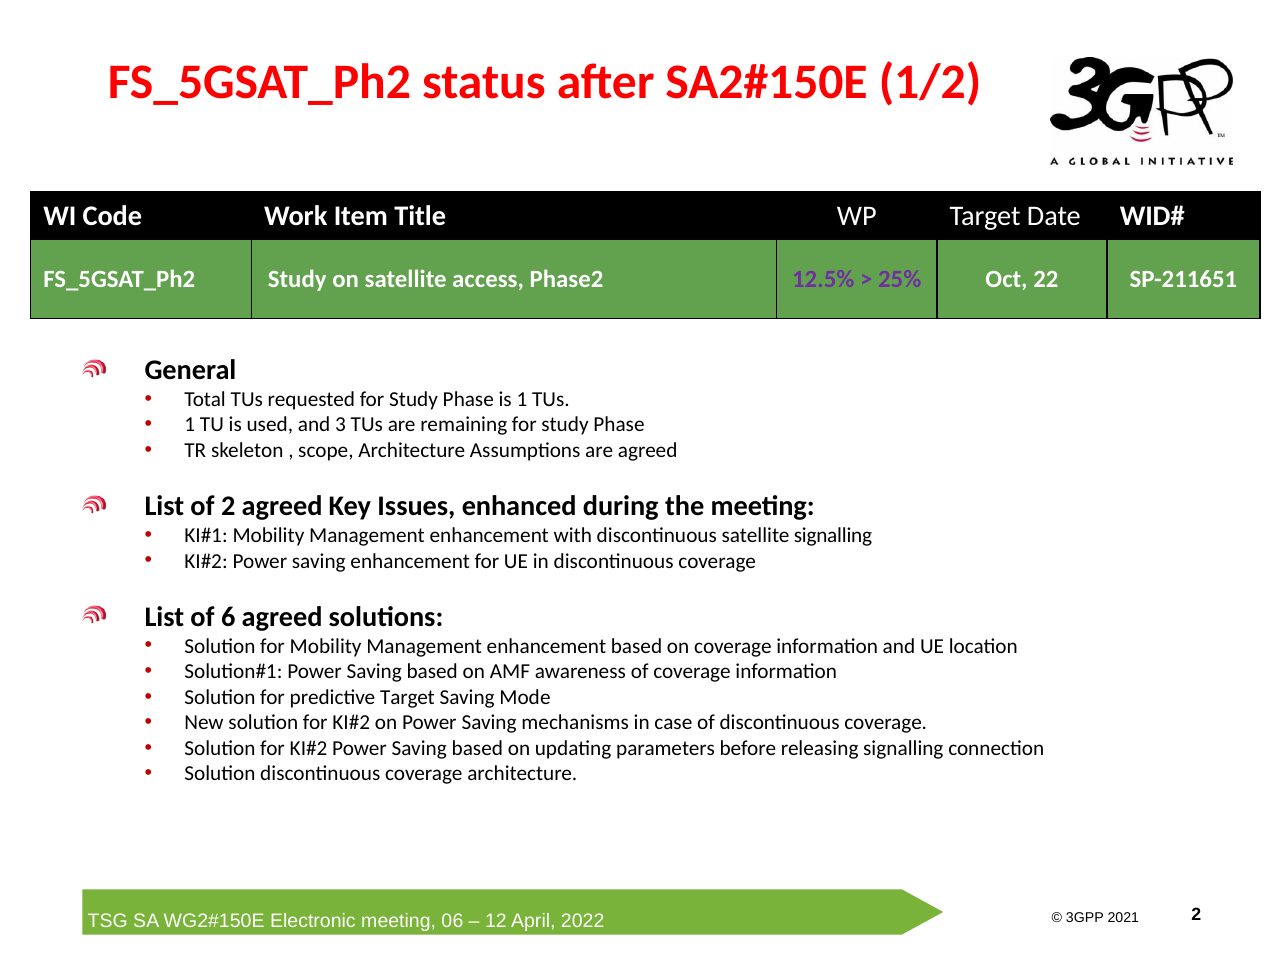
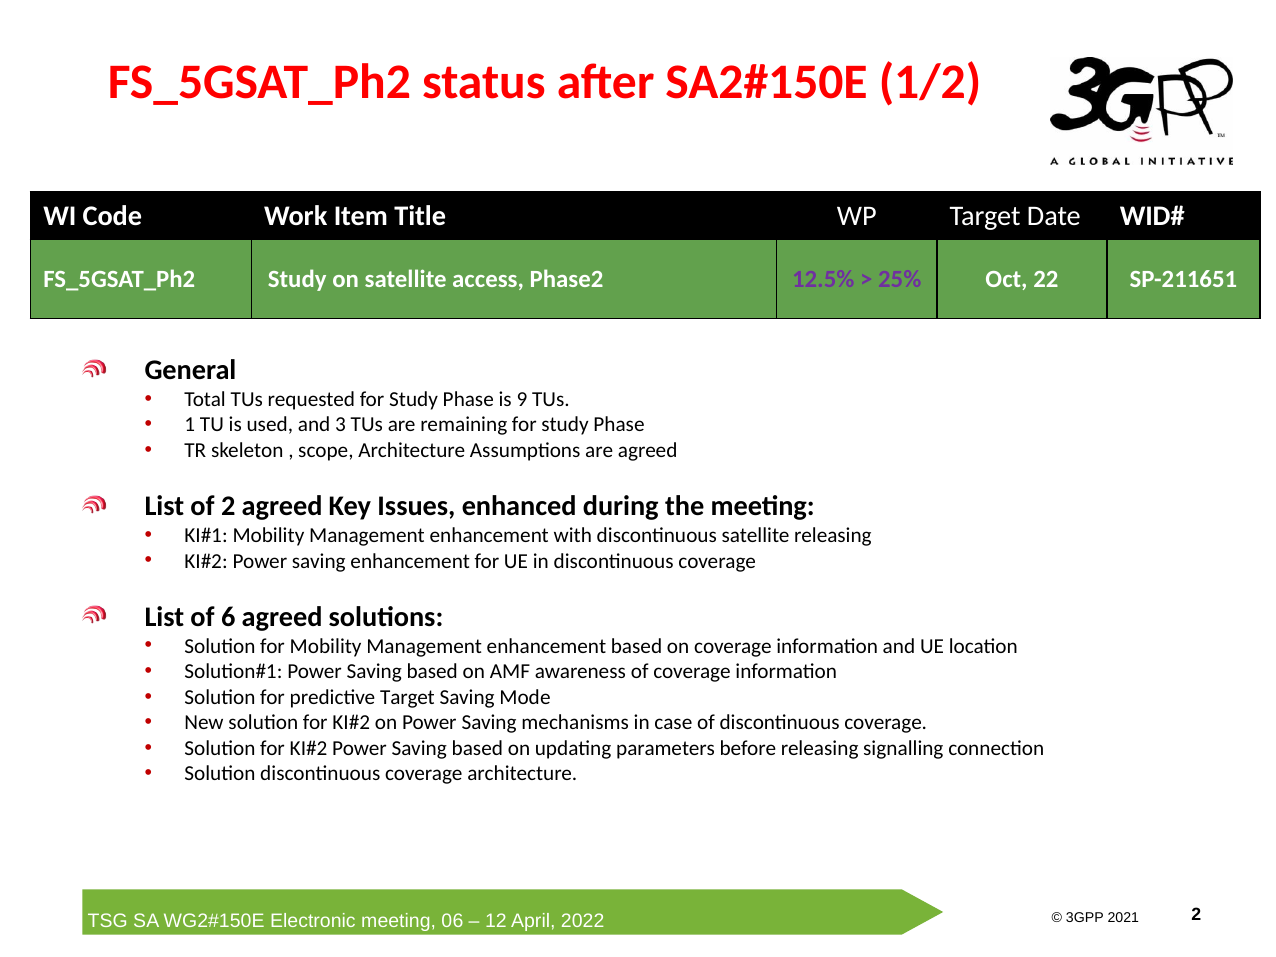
is 1: 1 -> 9 (522, 399)
satellite signalling: signalling -> releasing (833, 536)
